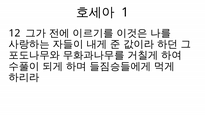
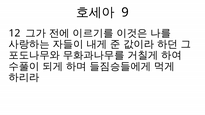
1: 1 -> 9 (125, 12)
